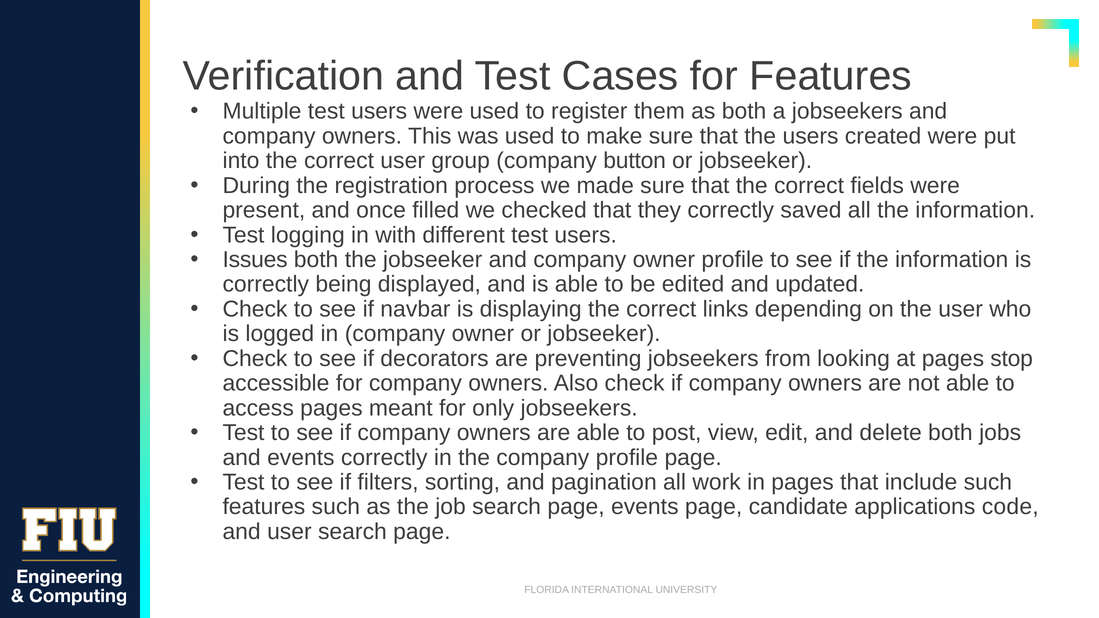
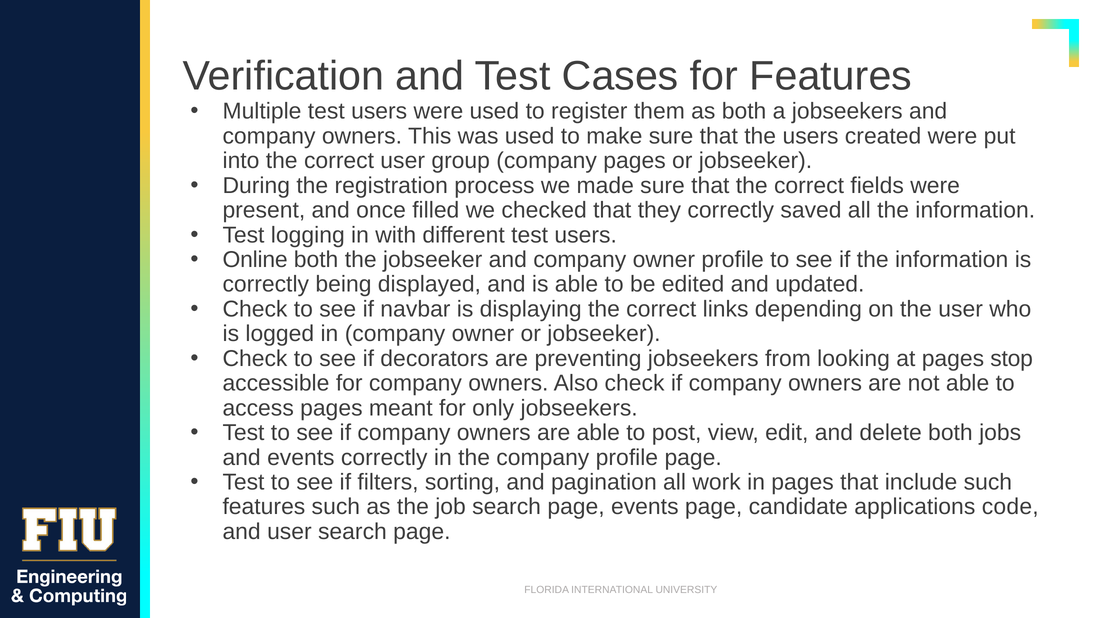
company button: button -> pages (635, 161)
Issues: Issues -> Online (255, 260)
